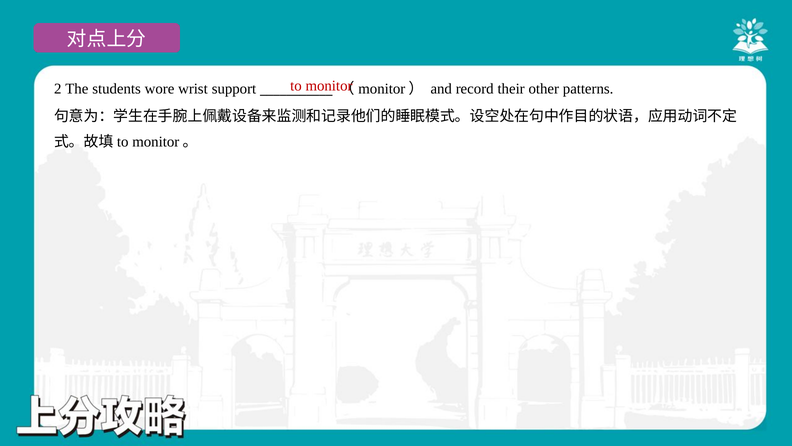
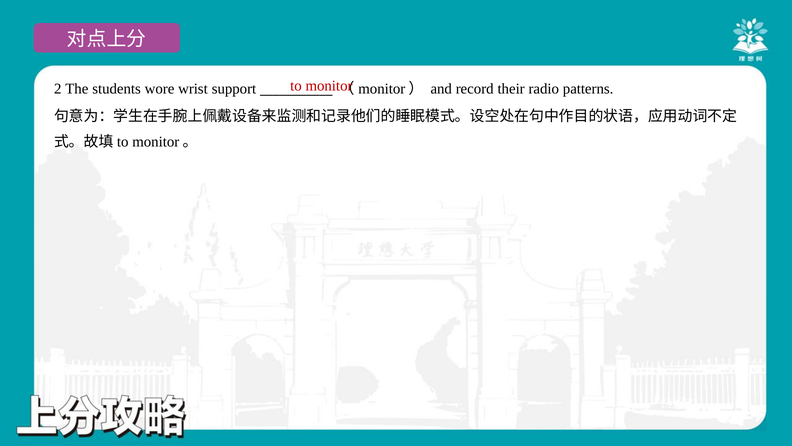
other: other -> radio (544, 89)
